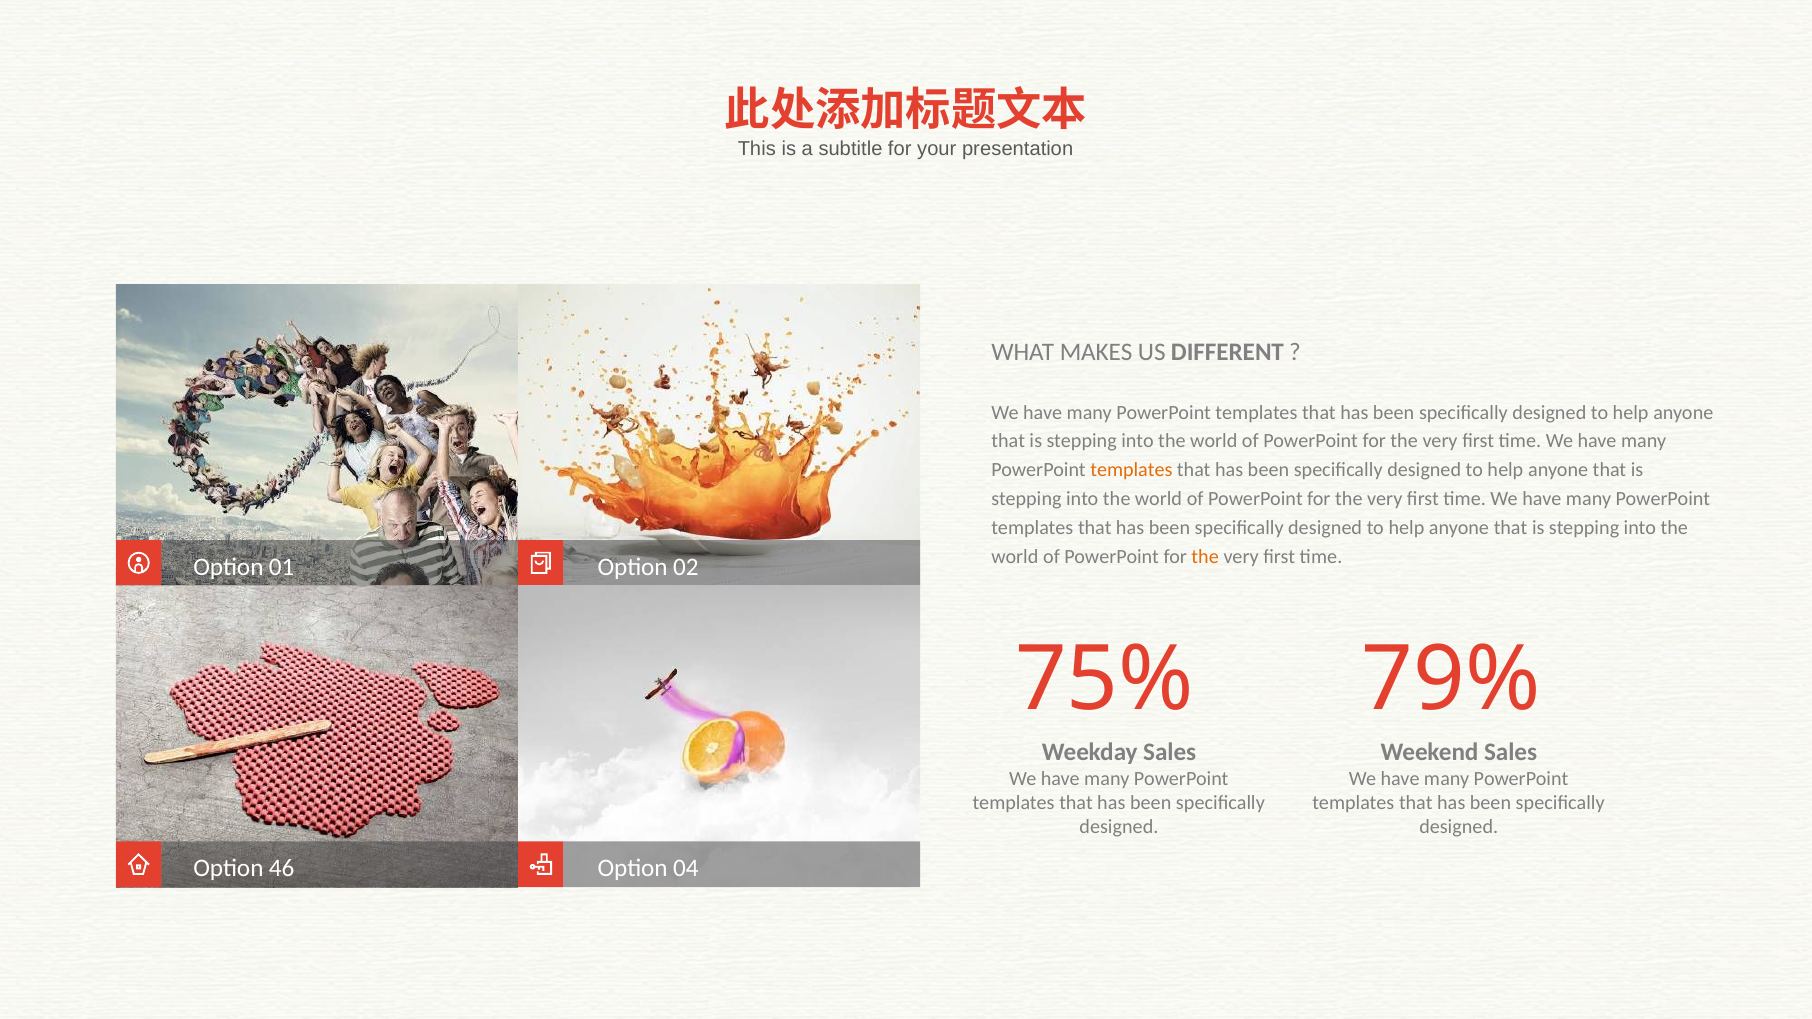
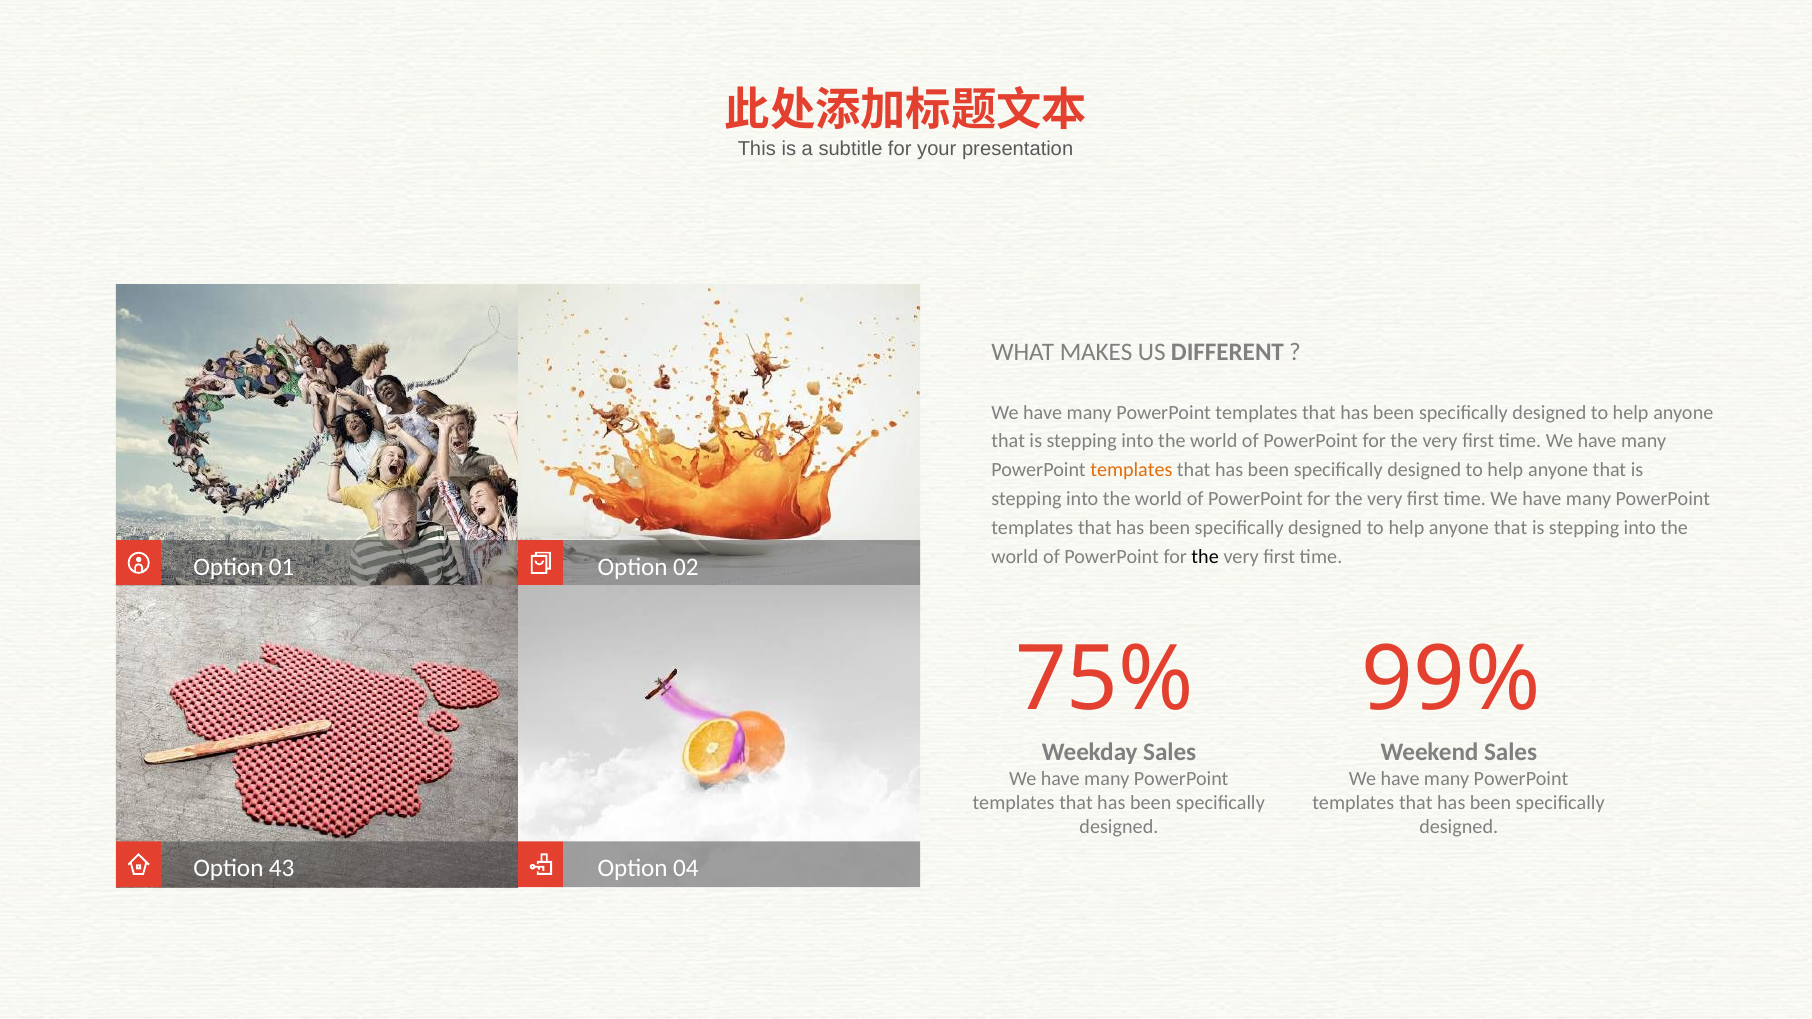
the colour: orange -> black (1205, 557)
79%: 79% -> 99% (1451, 679)
46: 46 -> 43 (282, 868)
